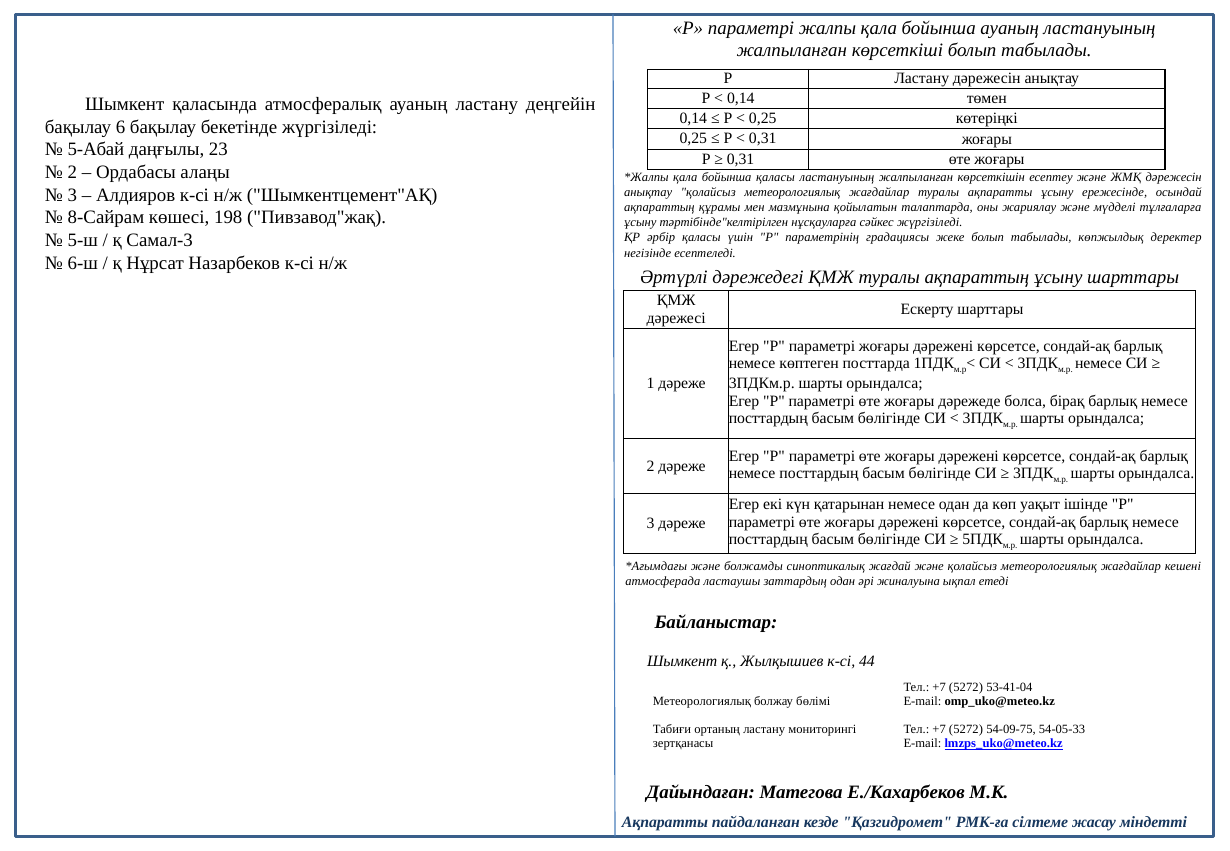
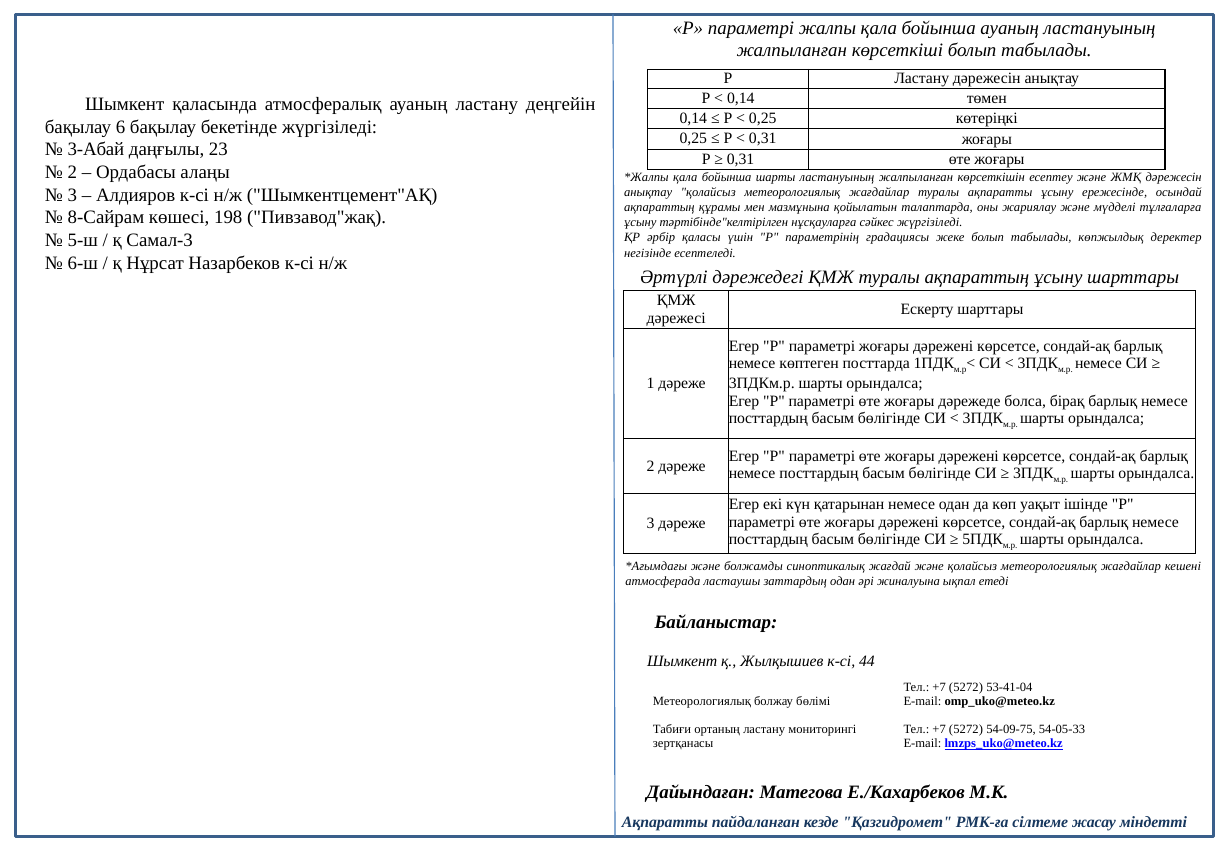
5-Абай: 5-Абай -> 3-Абай (96, 150)
бойынша қаласы: қаласы -> шарты (776, 178)
